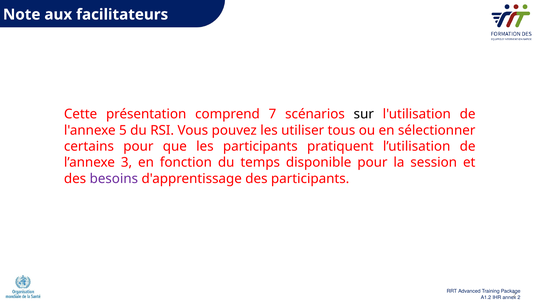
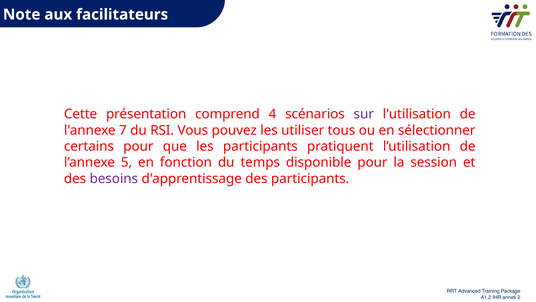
7: 7 -> 4 (272, 114)
sur colour: black -> purple (364, 114)
5: 5 -> 7 (123, 130)
3: 3 -> 5 (127, 162)
